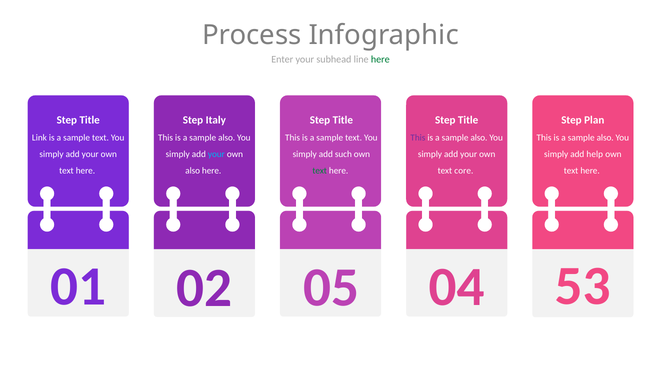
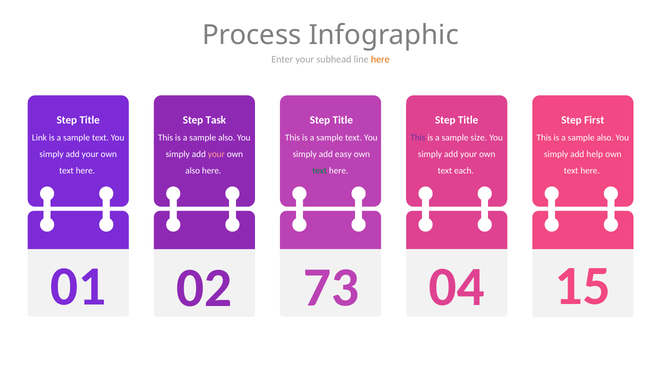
here colour: green -> orange (380, 59)
Italy: Italy -> Task (216, 120)
Plan: Plan -> First (594, 120)
also: also -> size (479, 137)
your colour: light blue -> pink (216, 154)
such: such -> easy (343, 154)
core: core -> each (464, 170)
05: 05 -> 73 (331, 287)
53: 53 -> 15 (583, 286)
